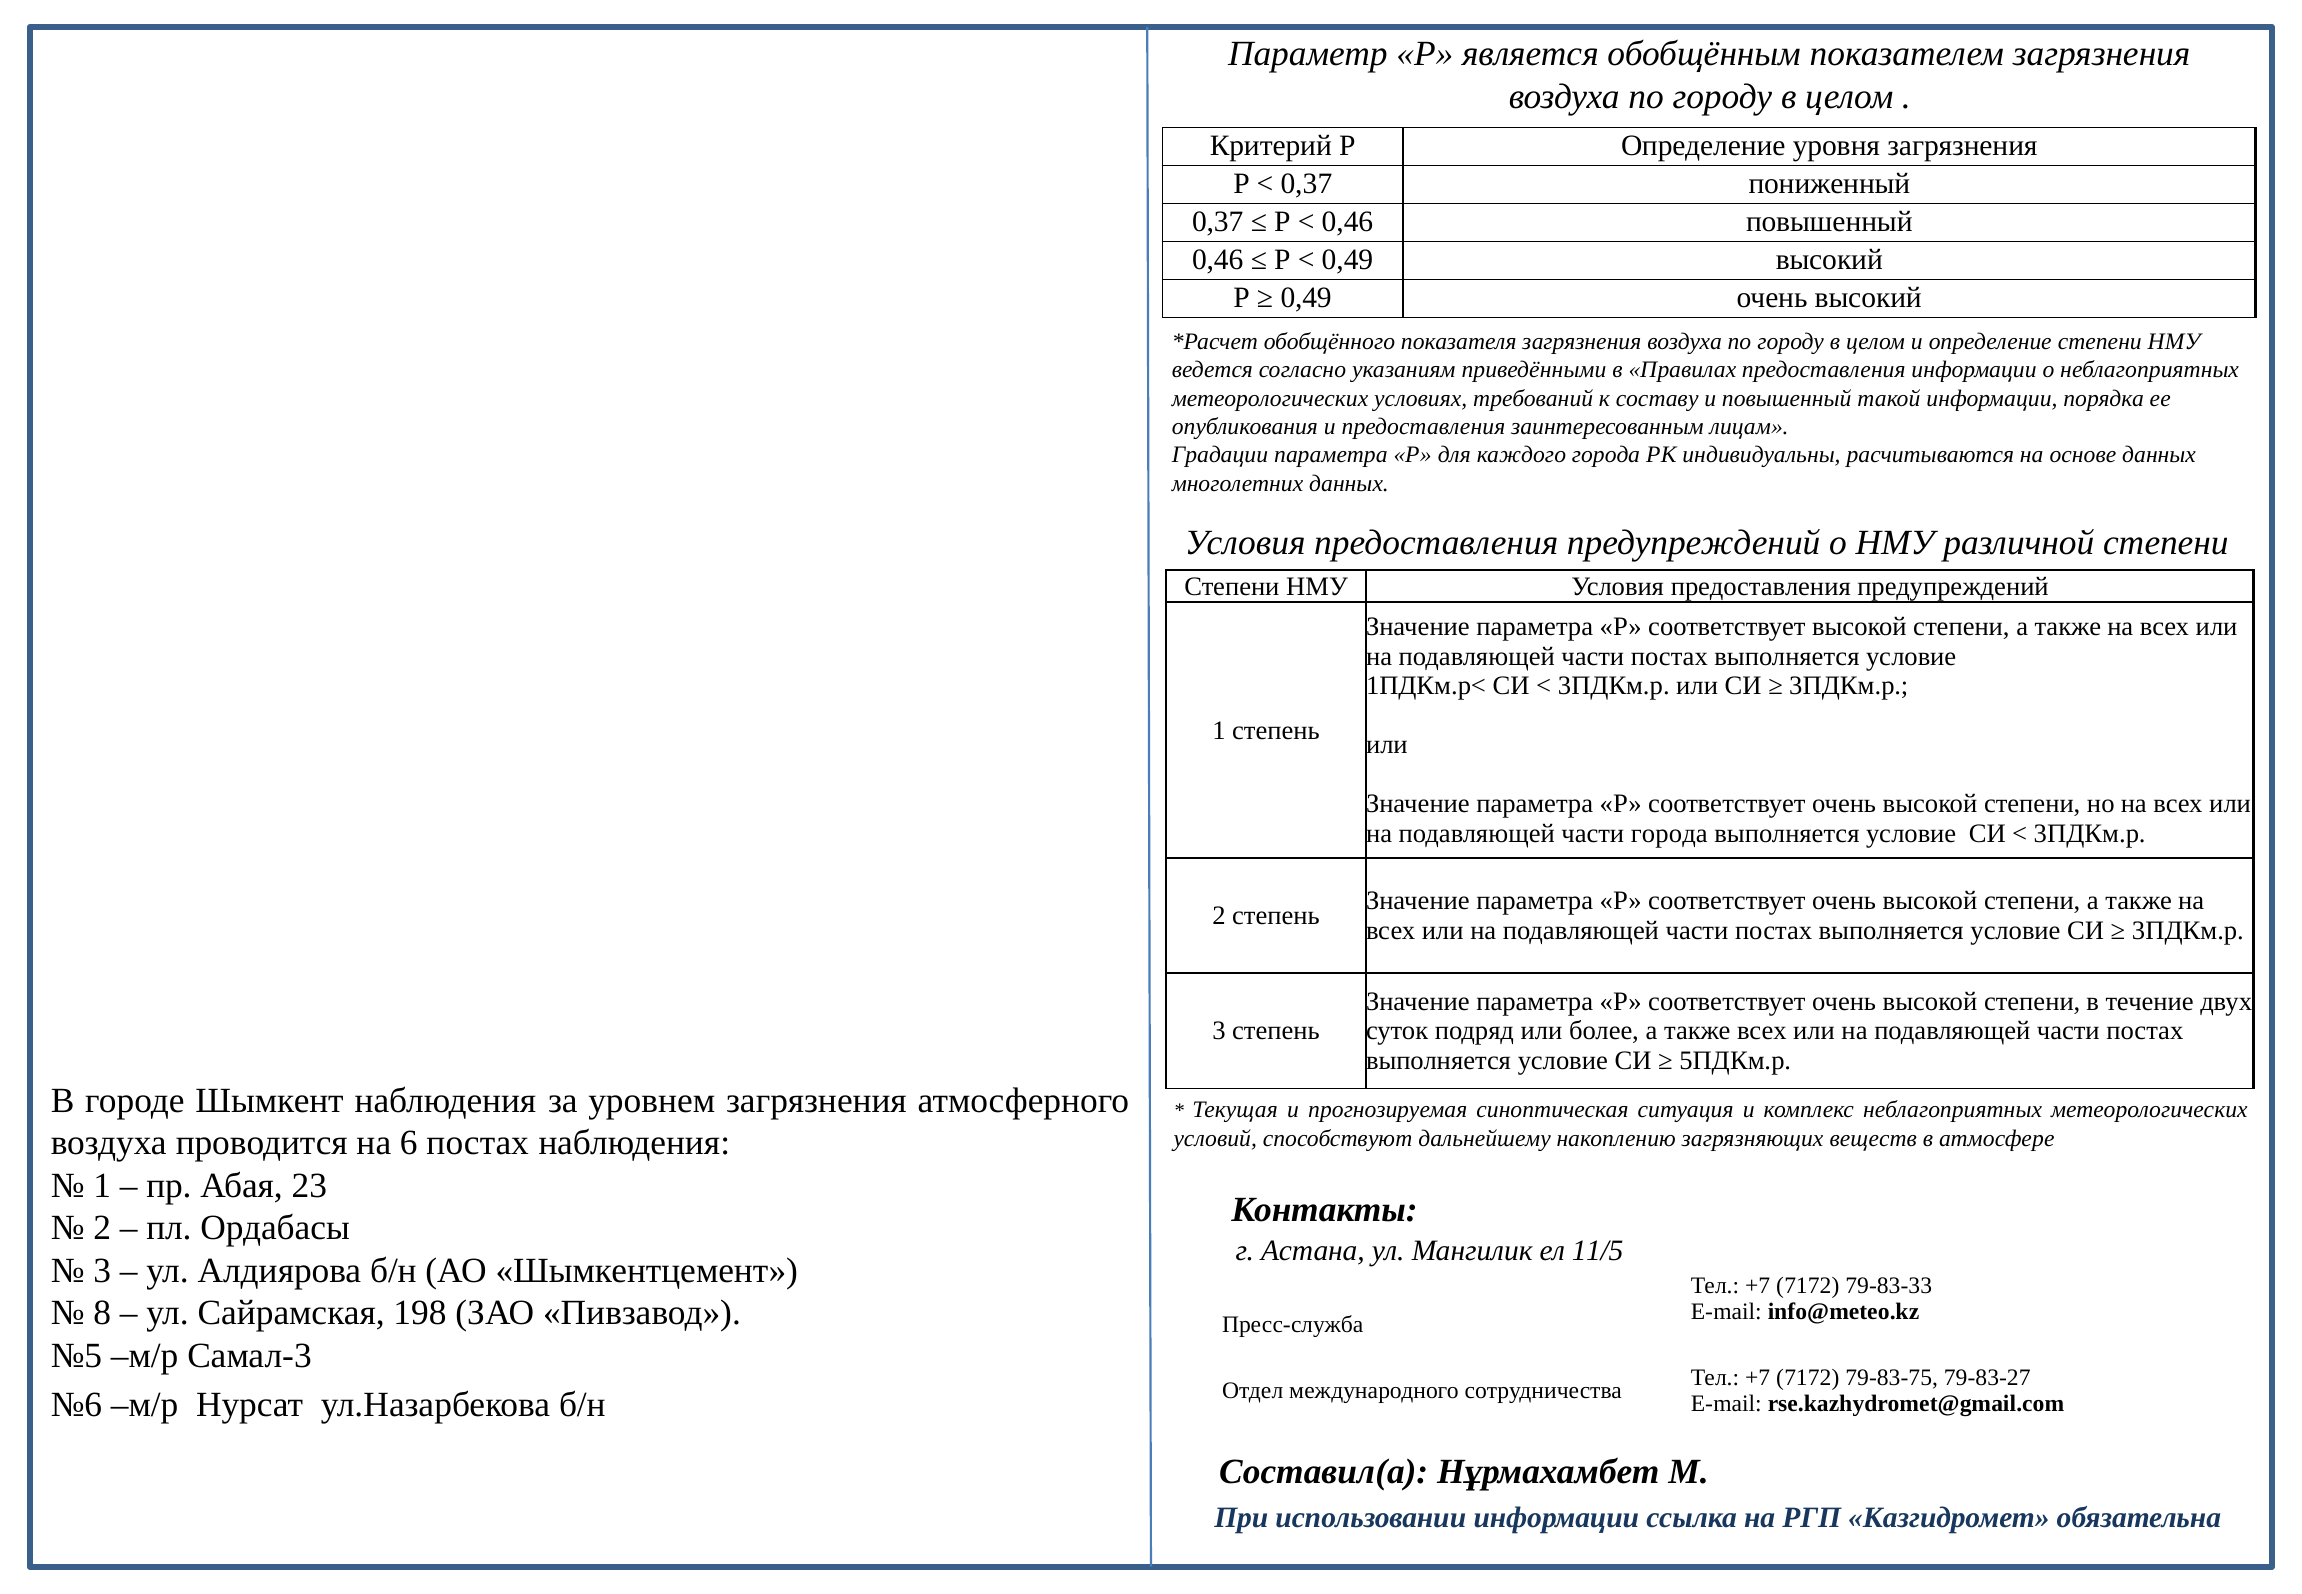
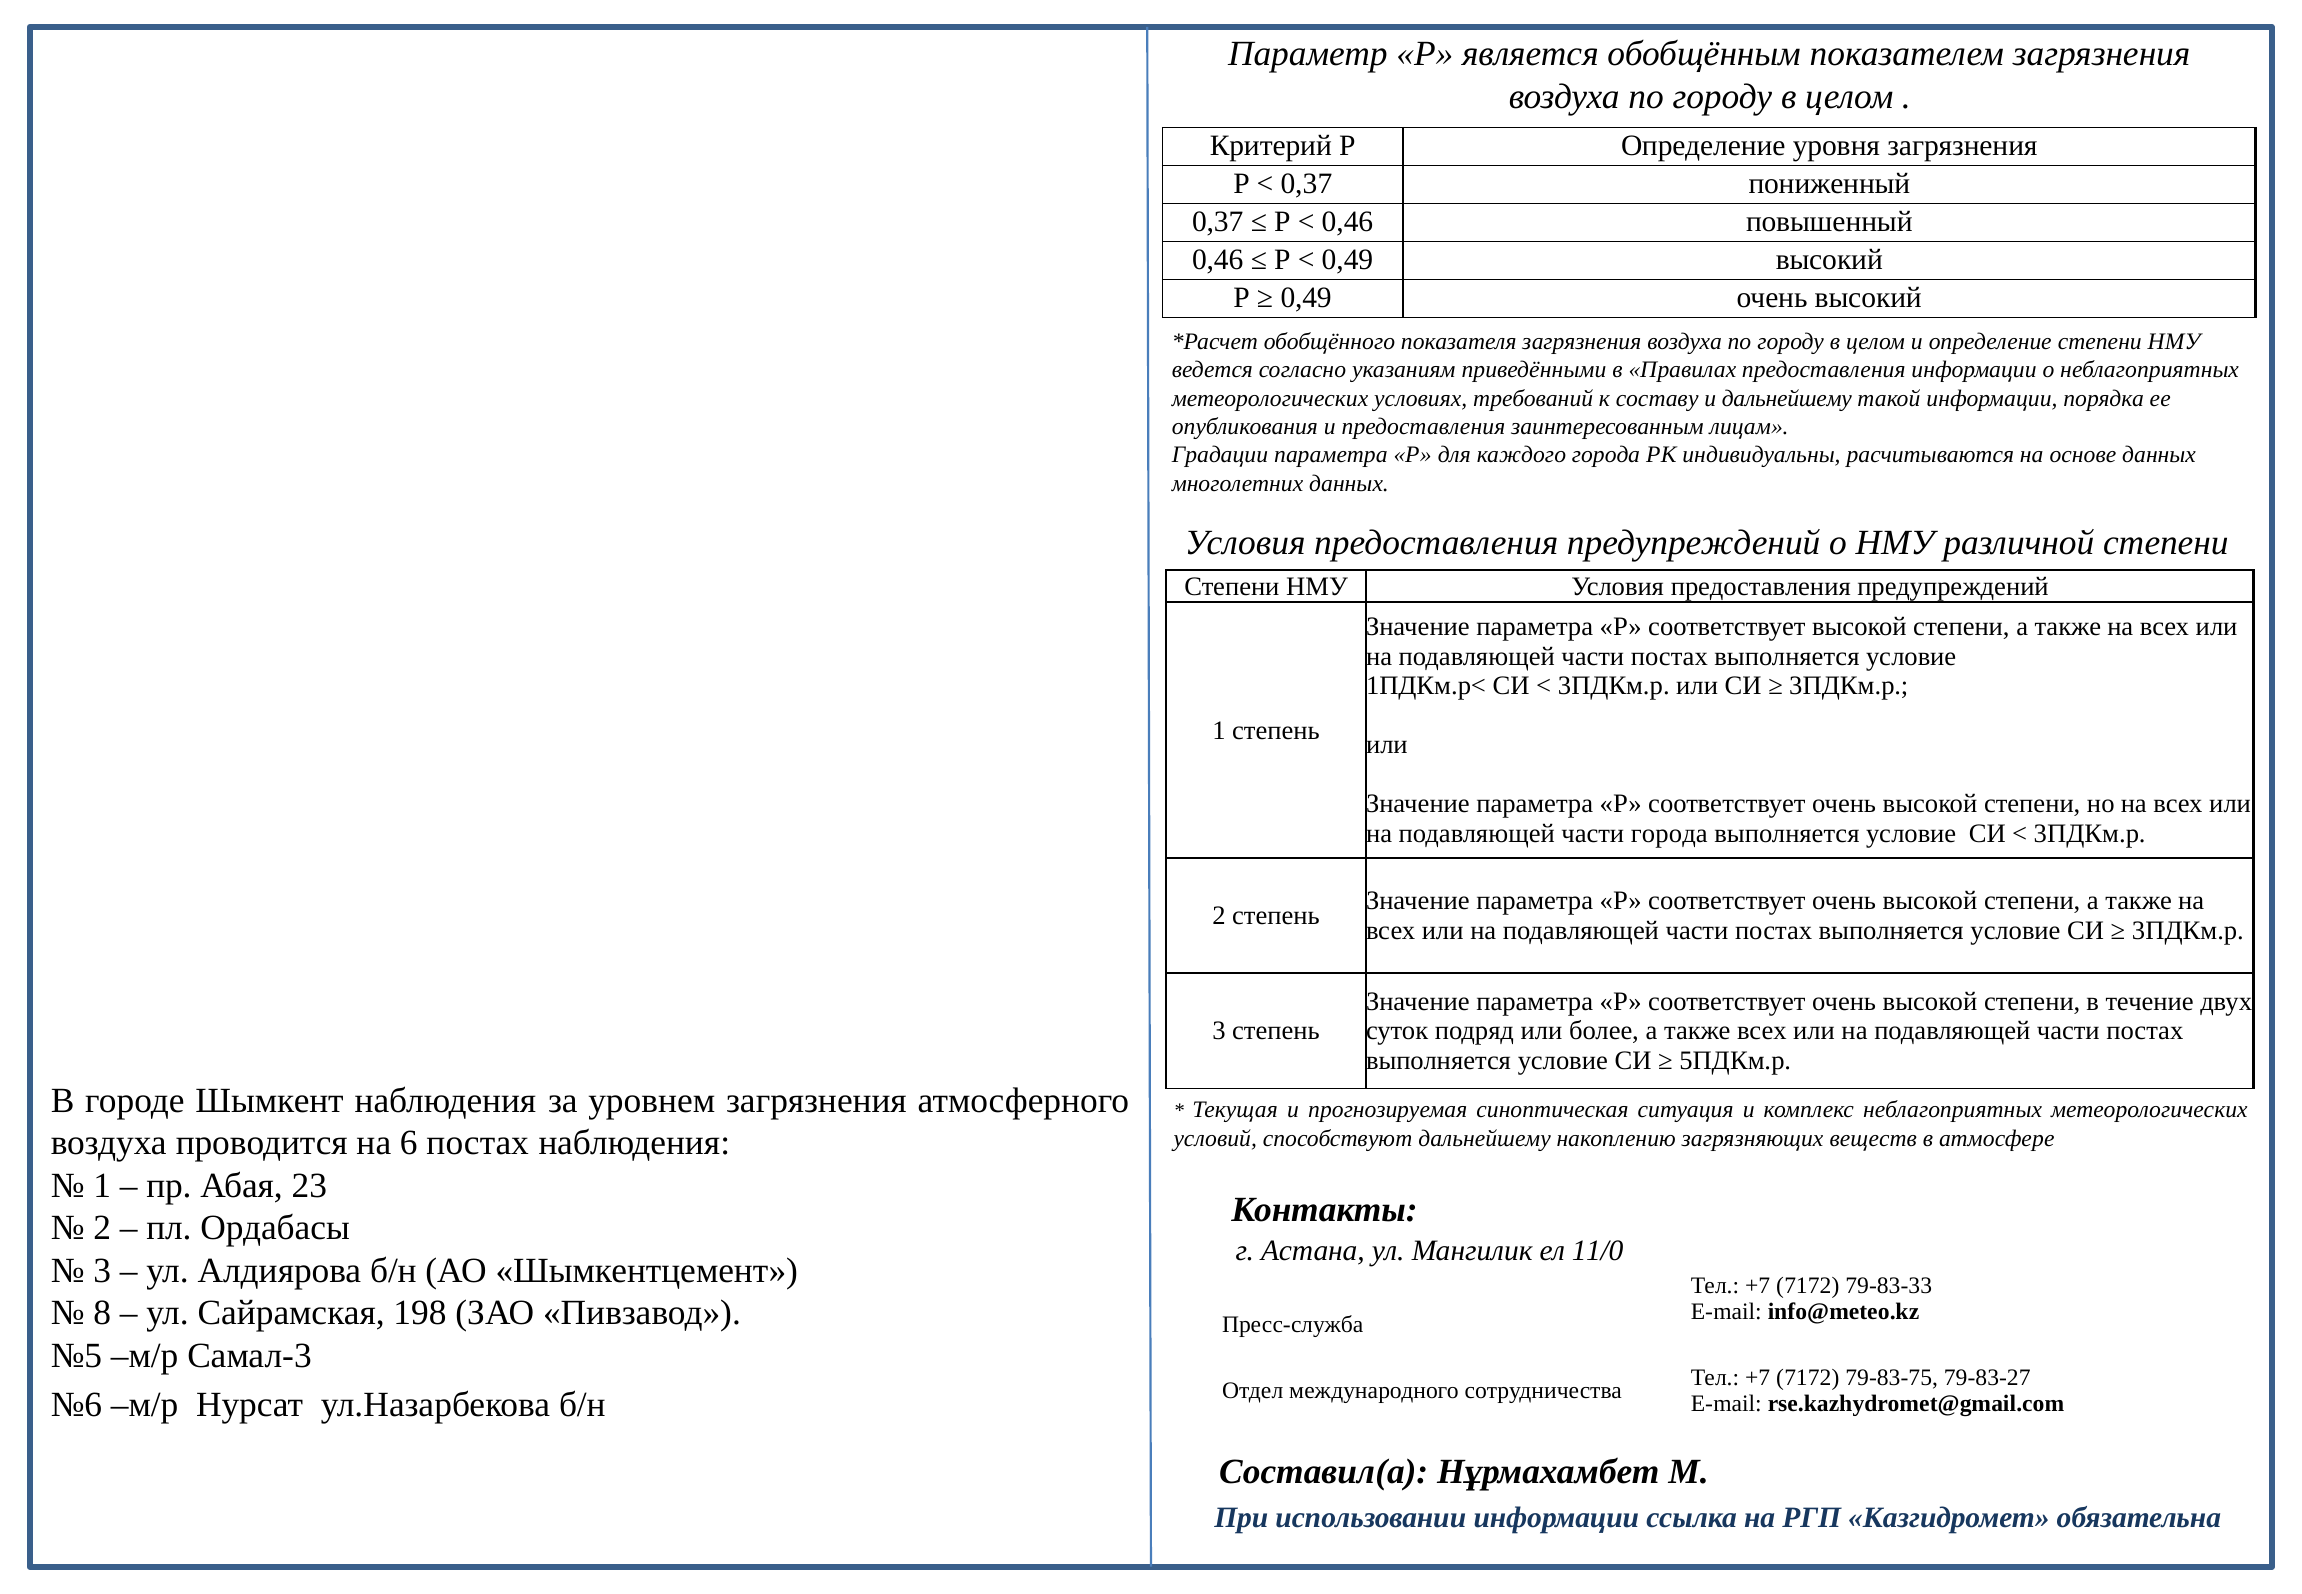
и повышенный: повышенный -> дальнейшему (1787, 398)
11/5: 11/5 -> 11/0 (1598, 1251)
